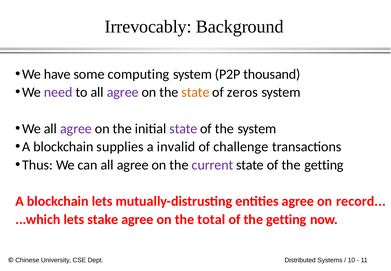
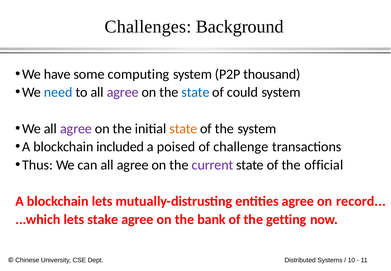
Irrevocably: Irrevocably -> Challenges (148, 27)
need colour: purple -> blue (58, 92)
state colour: orange -> blue (195, 92)
zeros: zeros -> could (242, 92)
state colour: purple -> orange (183, 129)
supplies: supplies -> included (120, 147)
invalid: invalid -> poised (176, 147)
state of the getting: getting -> official (324, 165)
total: total -> bank (211, 219)
